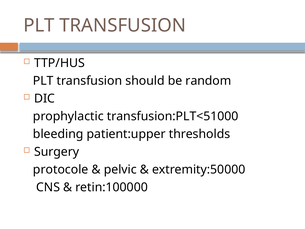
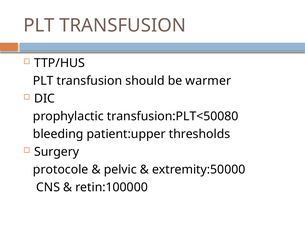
random: random -> warmer (208, 81)
transfusion:PLT<51000: transfusion:PLT<51000 -> transfusion:PLT<50080 (173, 116)
